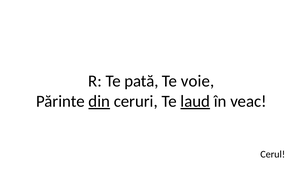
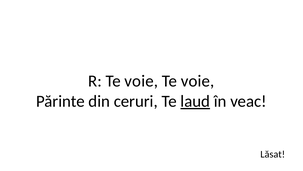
R Te pată: pată -> voie (141, 81)
din underline: present -> none (99, 101)
Cerul: Cerul -> Lăsat (273, 154)
